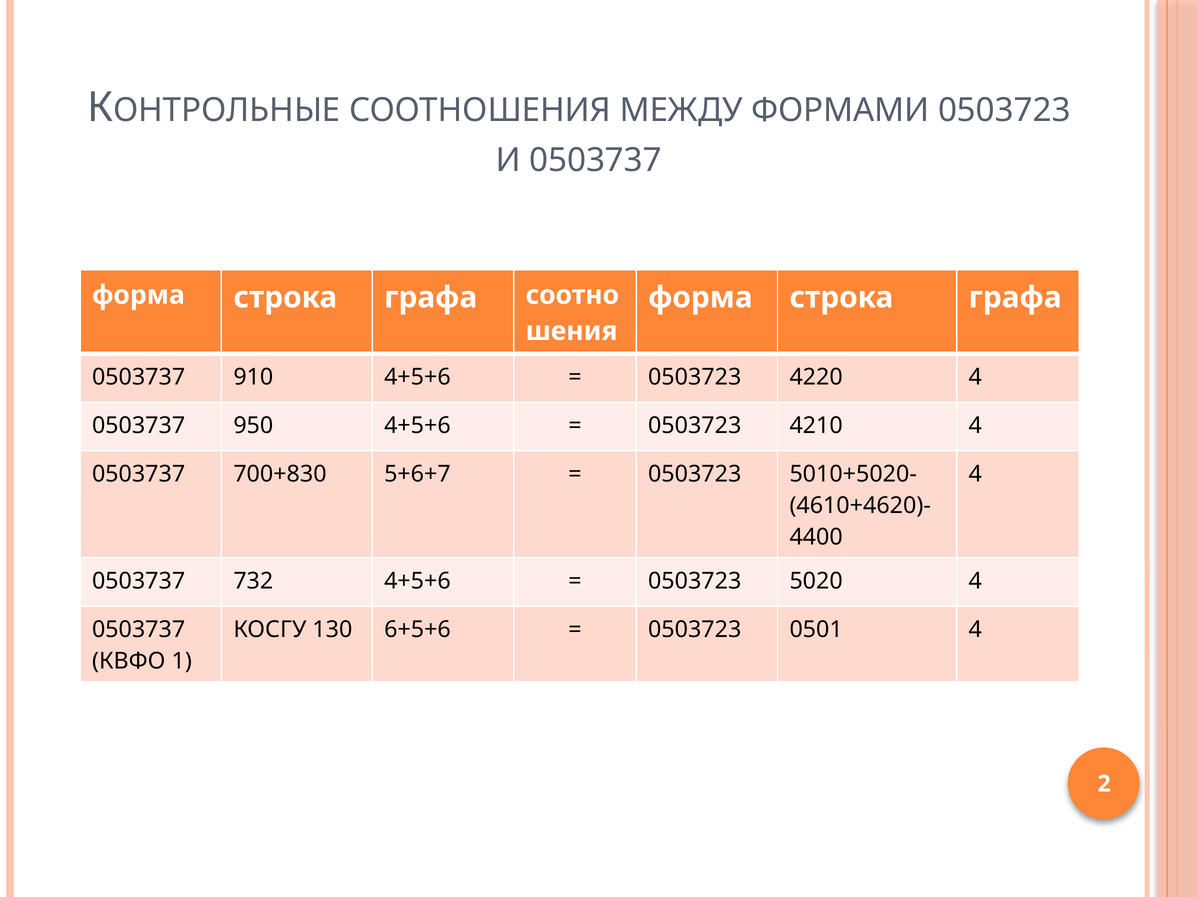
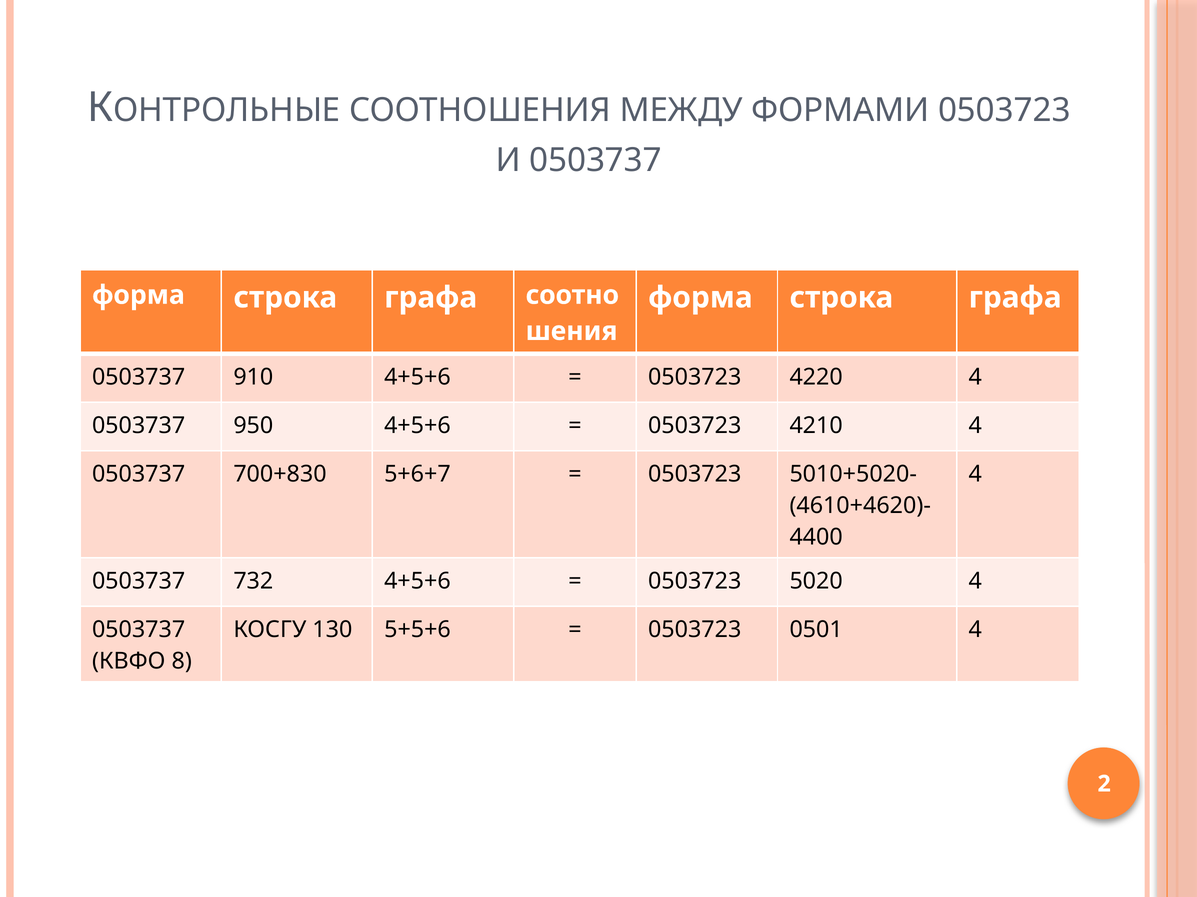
6+5+6: 6+5+6 -> 5+5+6 (417, 630)
1: 1 -> 8 (182, 662)
